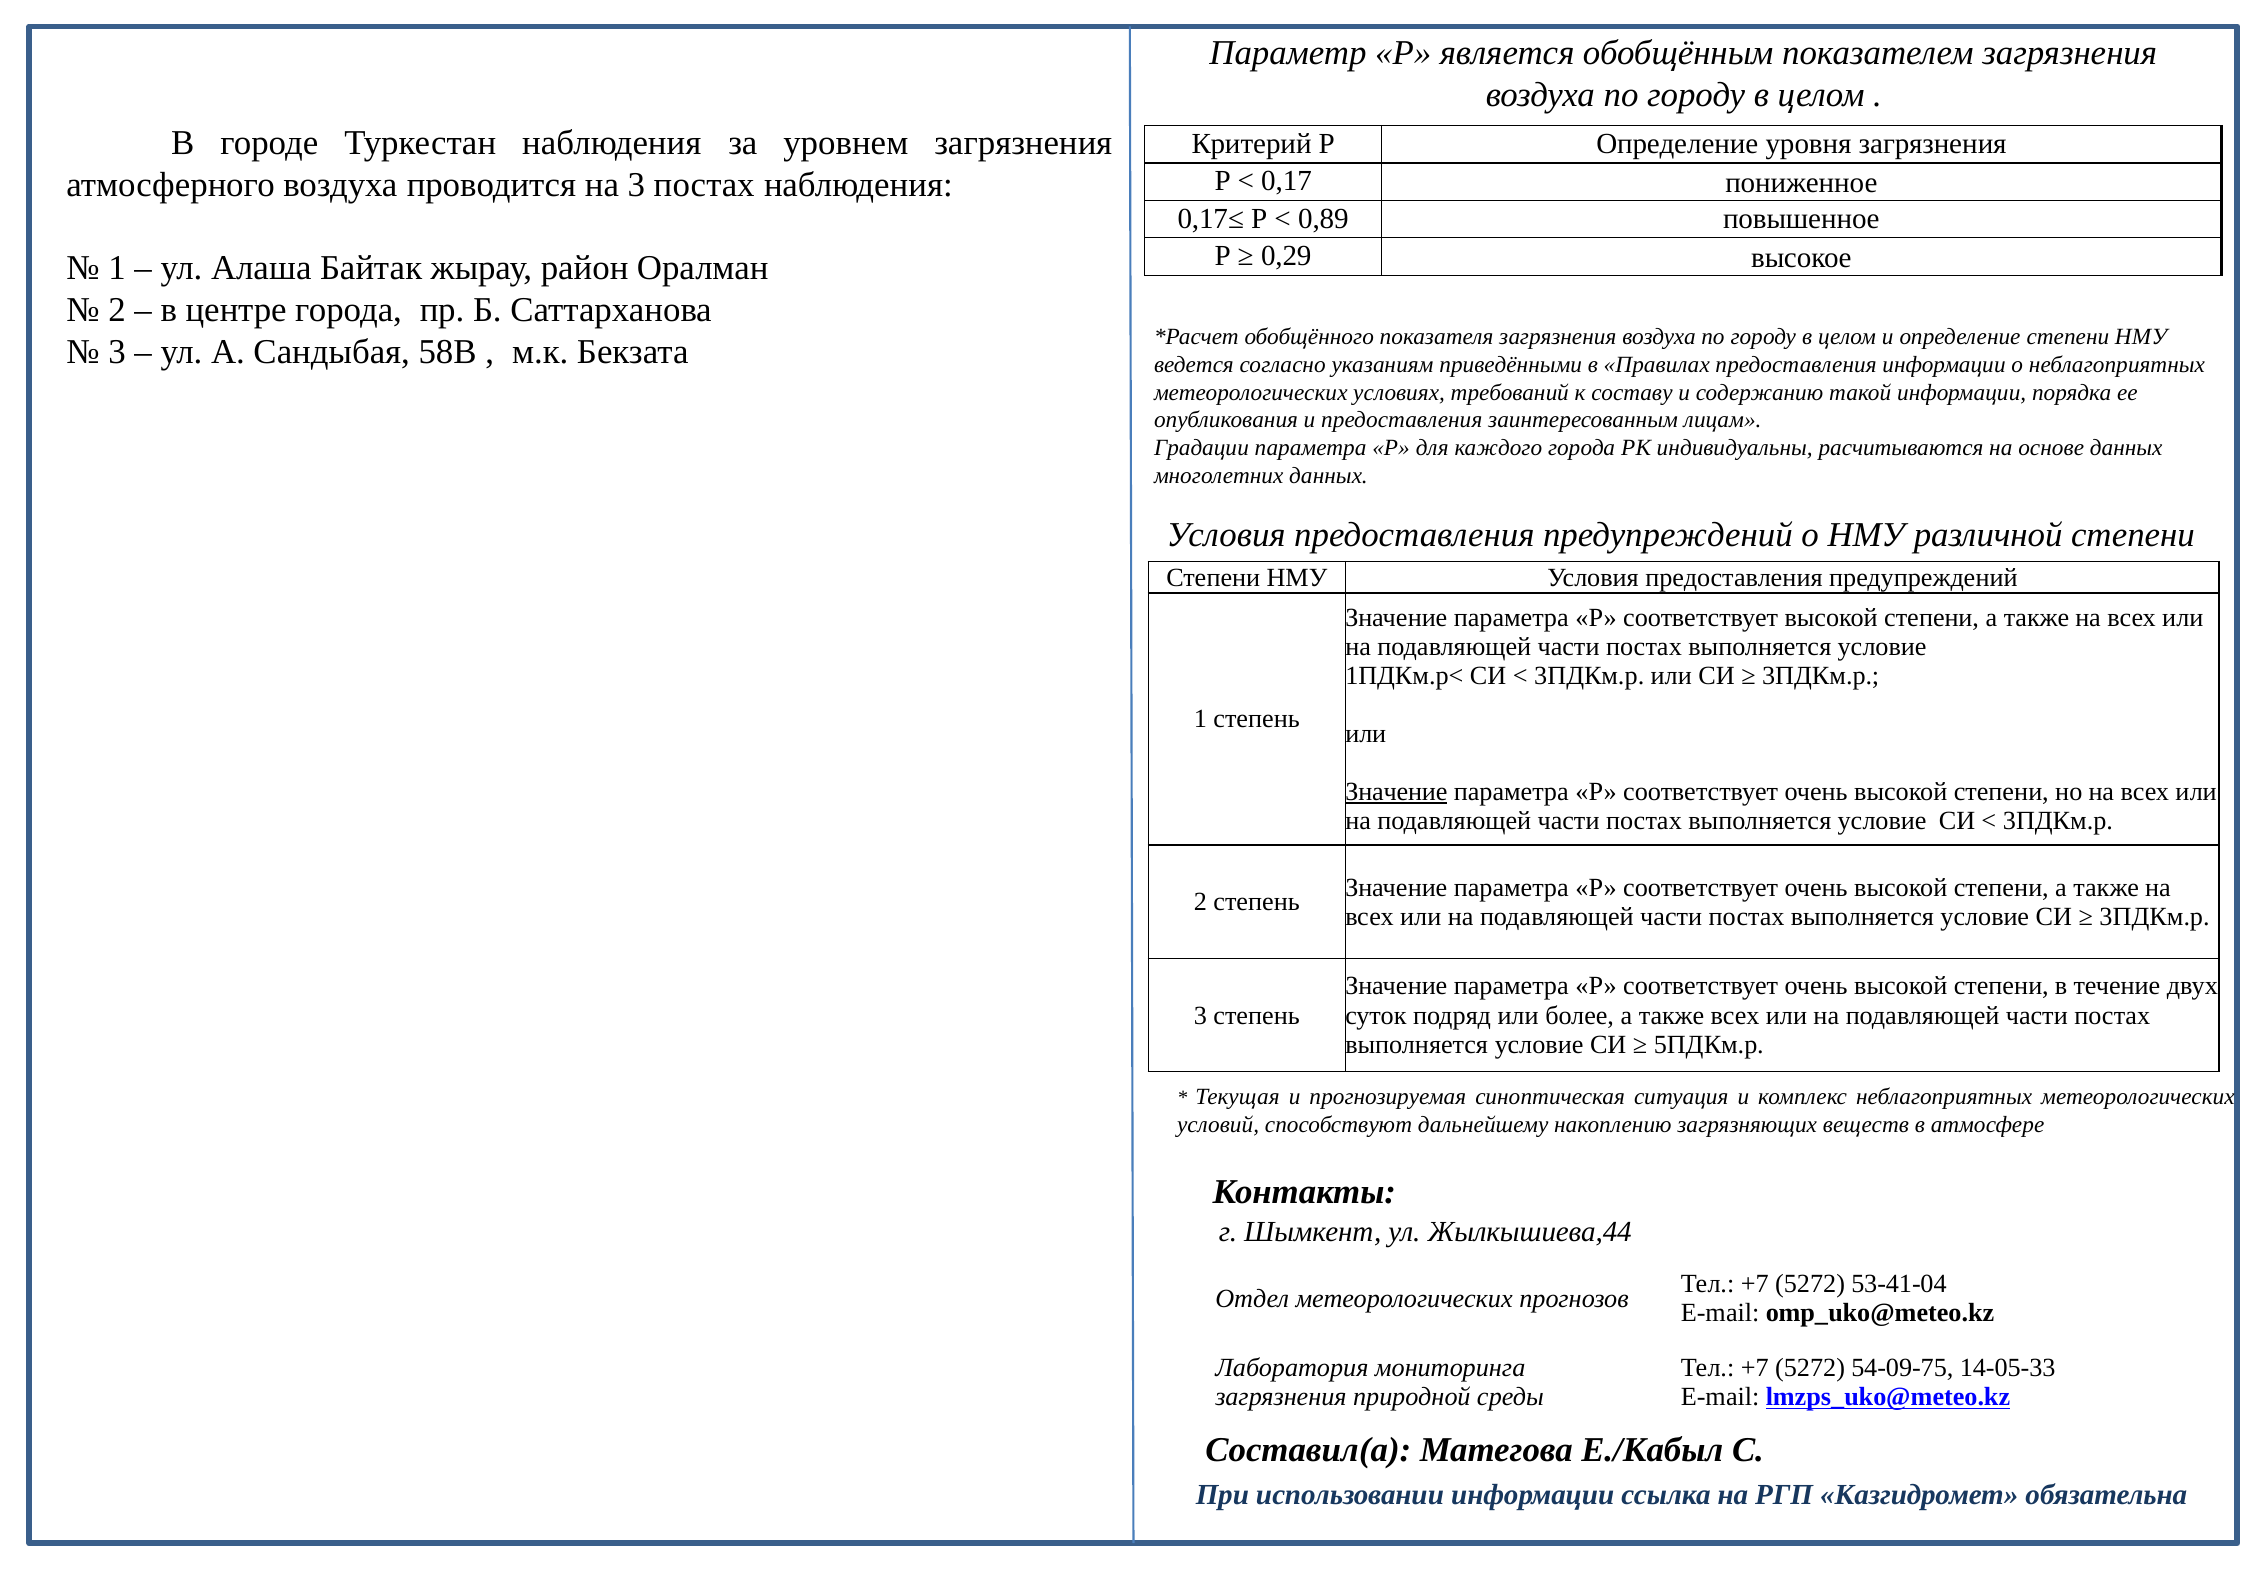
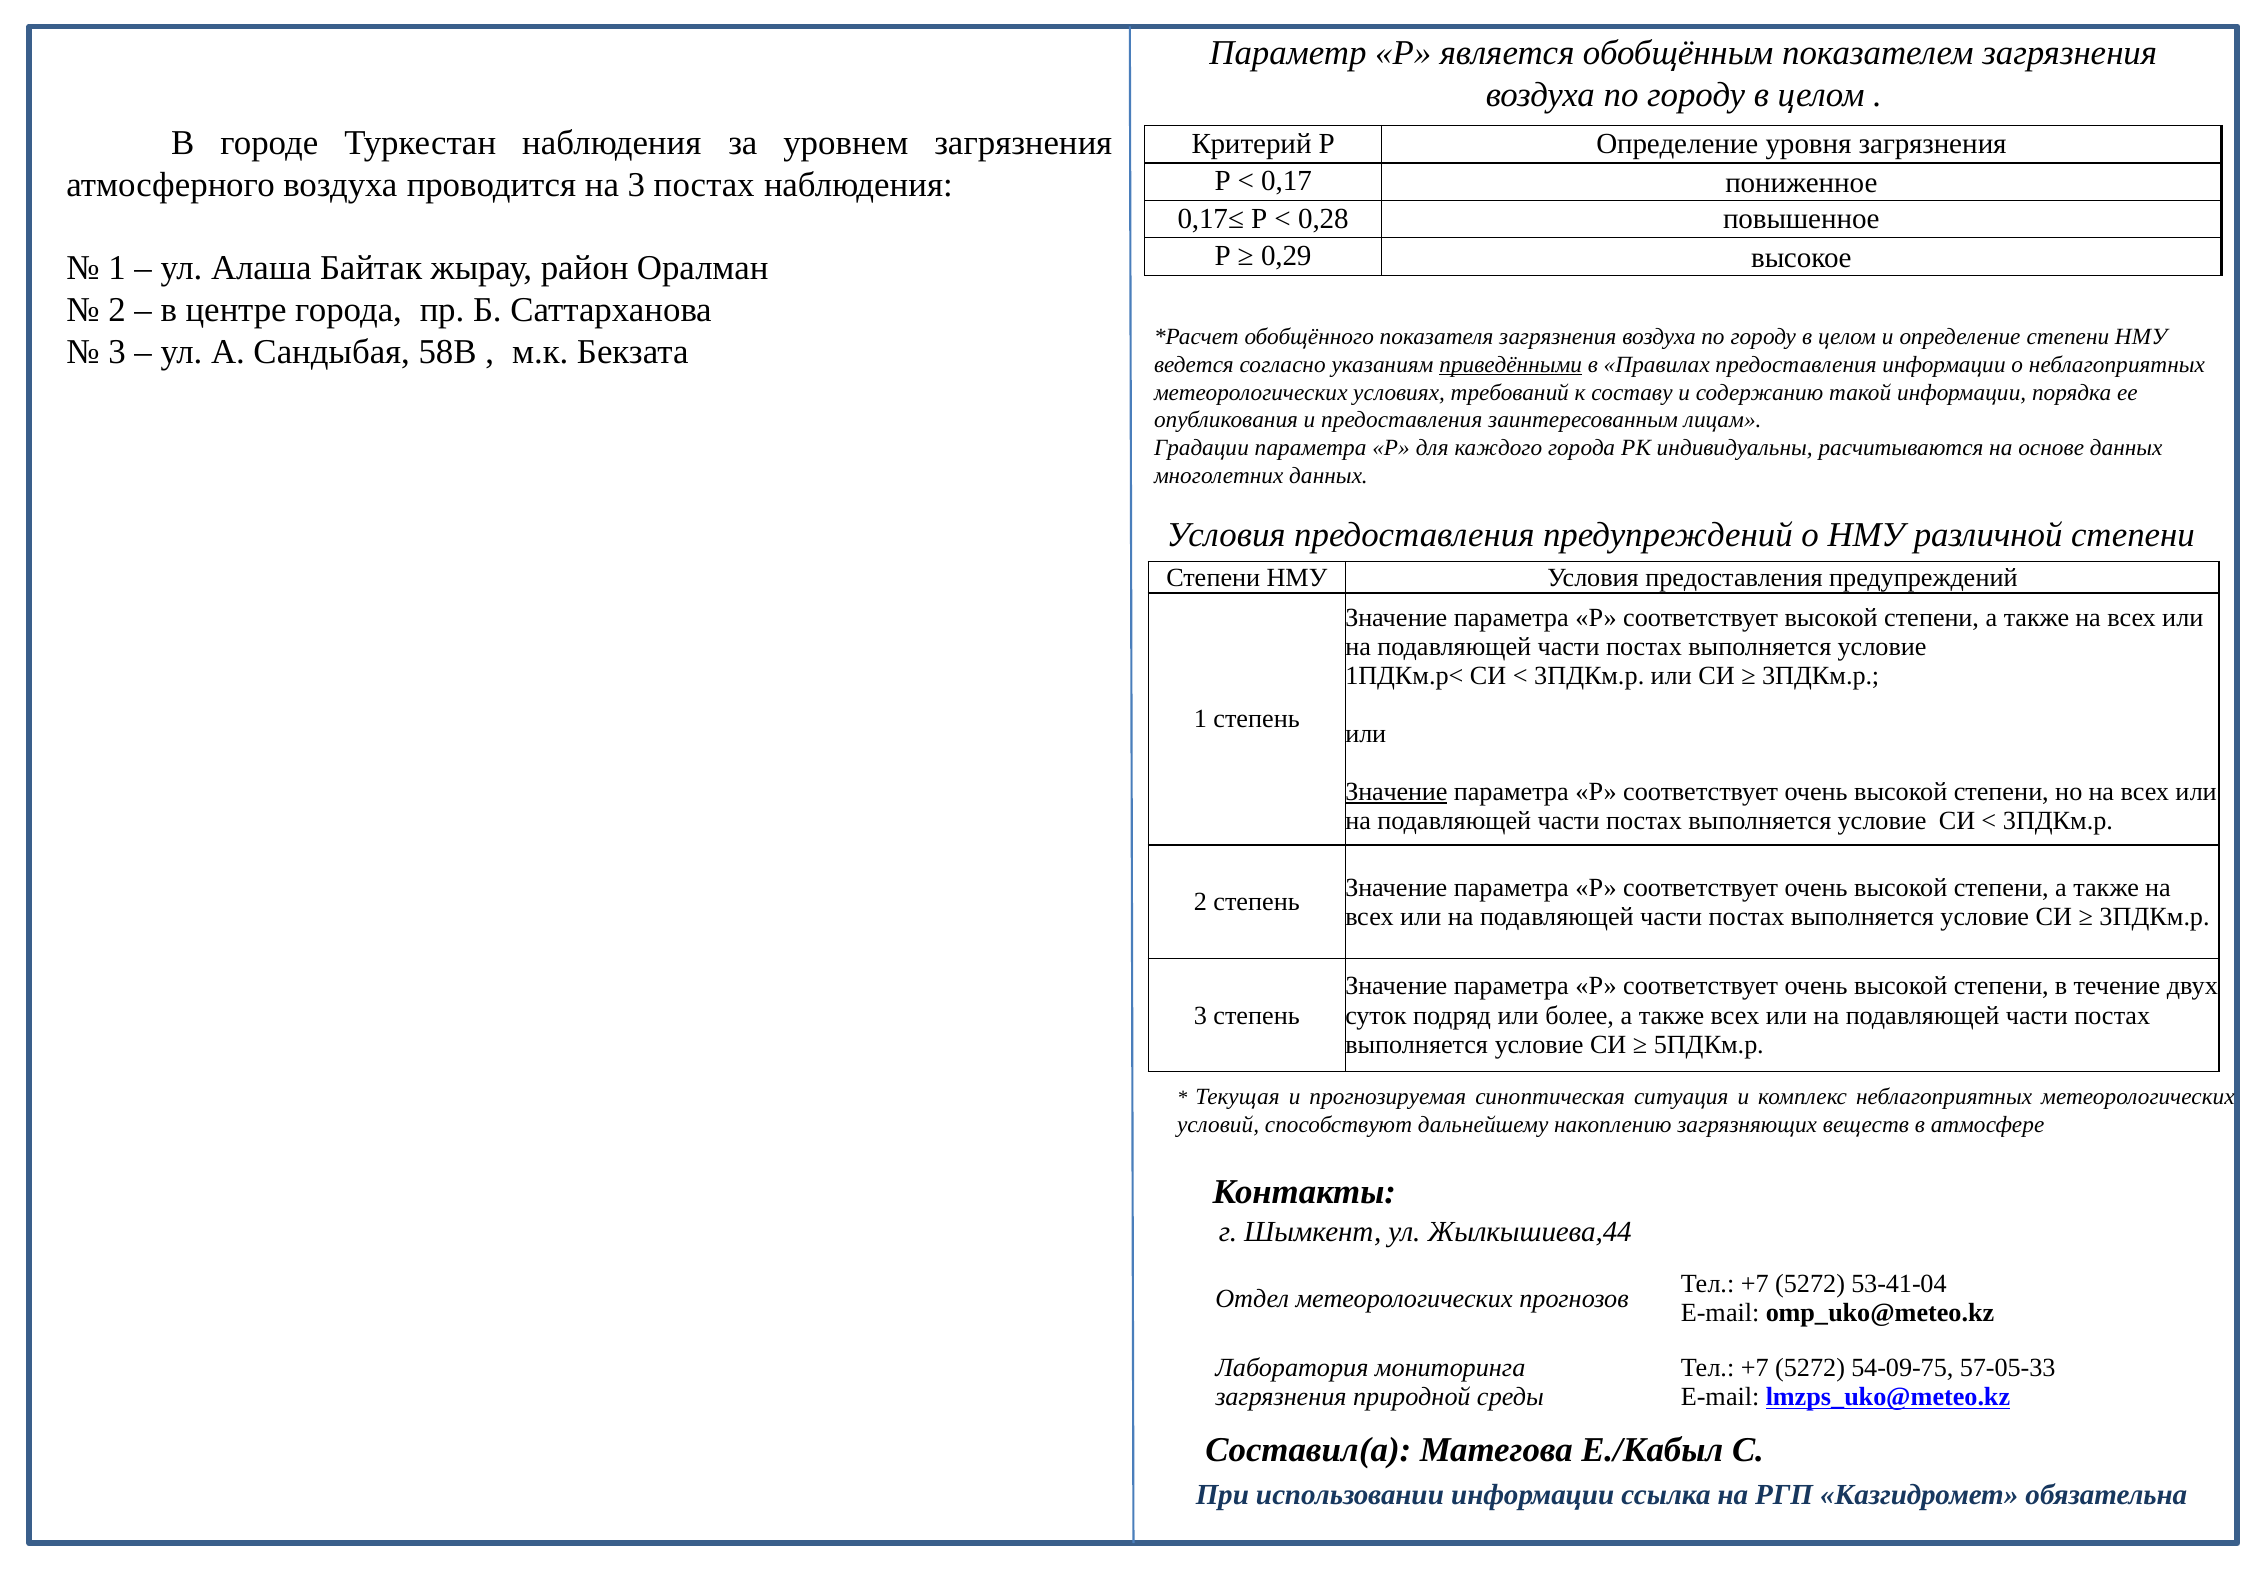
0,89: 0,89 -> 0,28 (1323, 219)
приведёнными underline: none -> present (1511, 364)
14-05-33: 14-05-33 -> 57-05-33 (2008, 1368)
